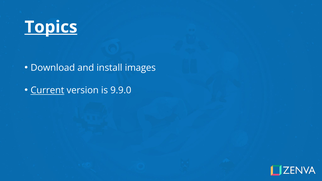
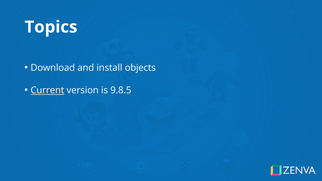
Topics underline: present -> none (51, 27)
images: images -> objects (140, 68)
9.9.0: 9.9.0 -> 9.8.5 (121, 90)
